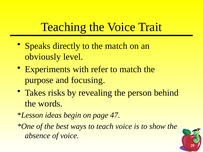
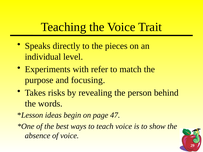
the match: match -> pieces (116, 46)
obviously: obviously -> individual (43, 57)
